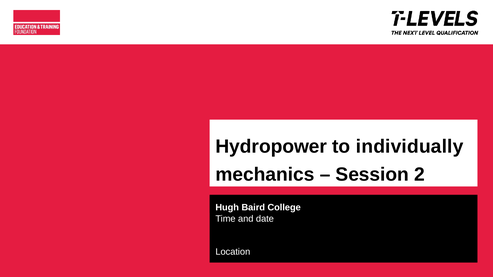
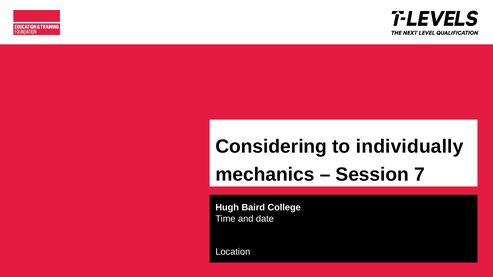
Hydropower: Hydropower -> Considering (271, 147)
2: 2 -> 7 (420, 175)
